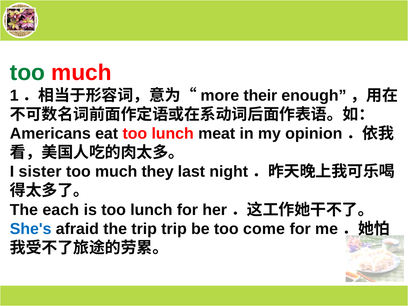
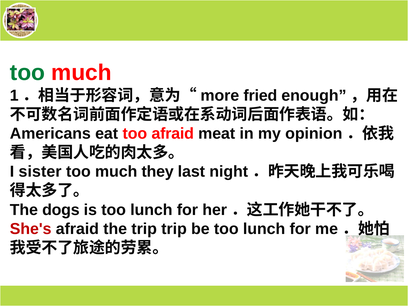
their: their -> fried (260, 95)
eat too lunch: lunch -> afraid (173, 134)
each: each -> dogs (61, 210)
She's colour: blue -> red (31, 229)
be too come: come -> lunch (264, 229)
